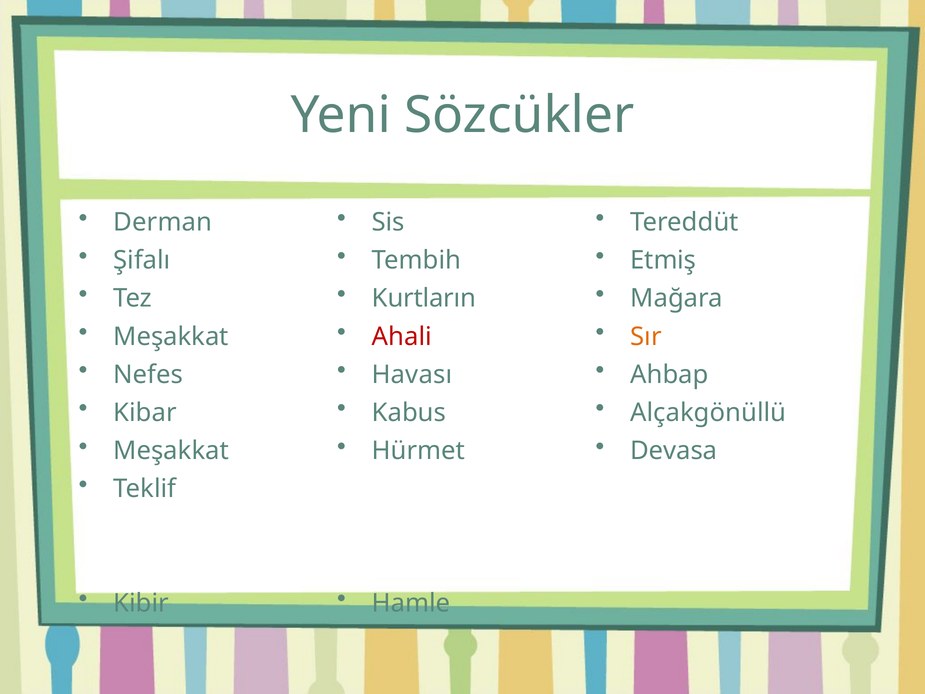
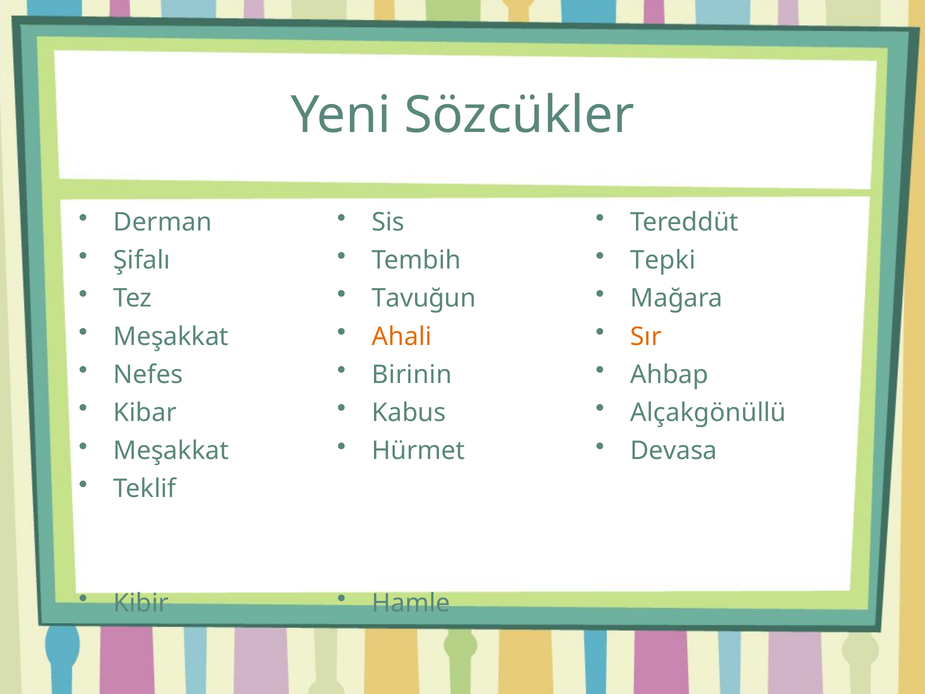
Etmiş: Etmiş -> Tepki (663, 260)
Kurtların: Kurtların -> Tavuğun (424, 298)
Ahali colour: red -> orange (402, 336)
Havası: Havası -> Birinin (412, 374)
